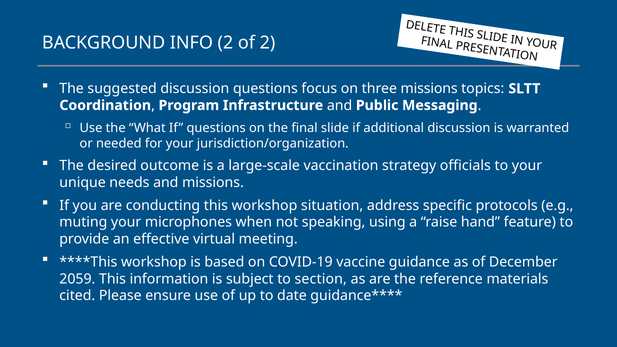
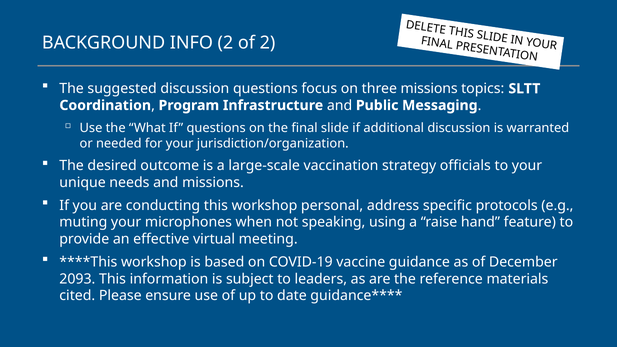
situation: situation -> personal (332, 206)
2059: 2059 -> 2093 (77, 279)
section: section -> leaders (321, 279)
